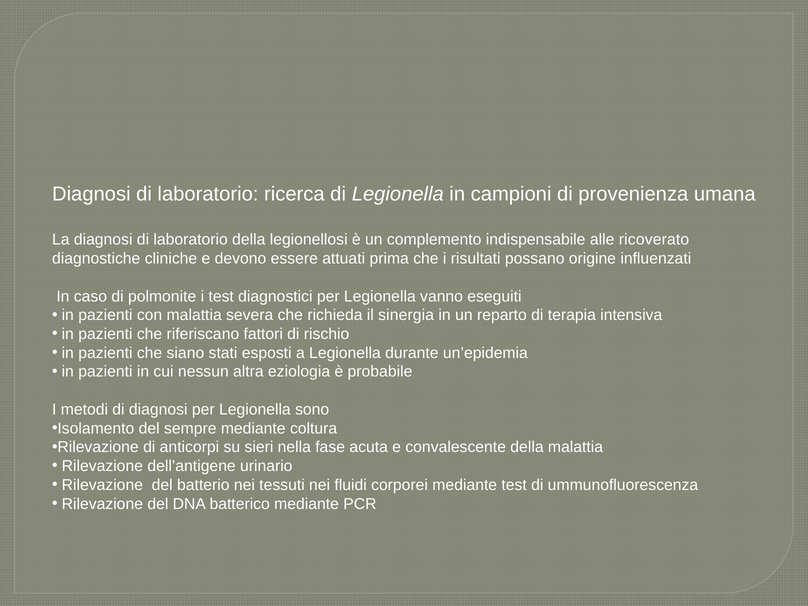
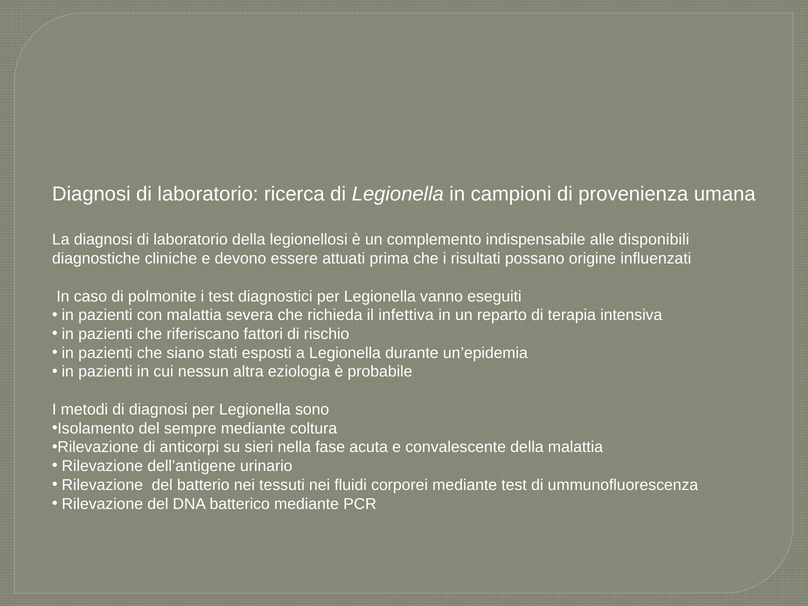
ricoverato: ricoverato -> disponibili (654, 240)
sinergia: sinergia -> infettiva (406, 315)
